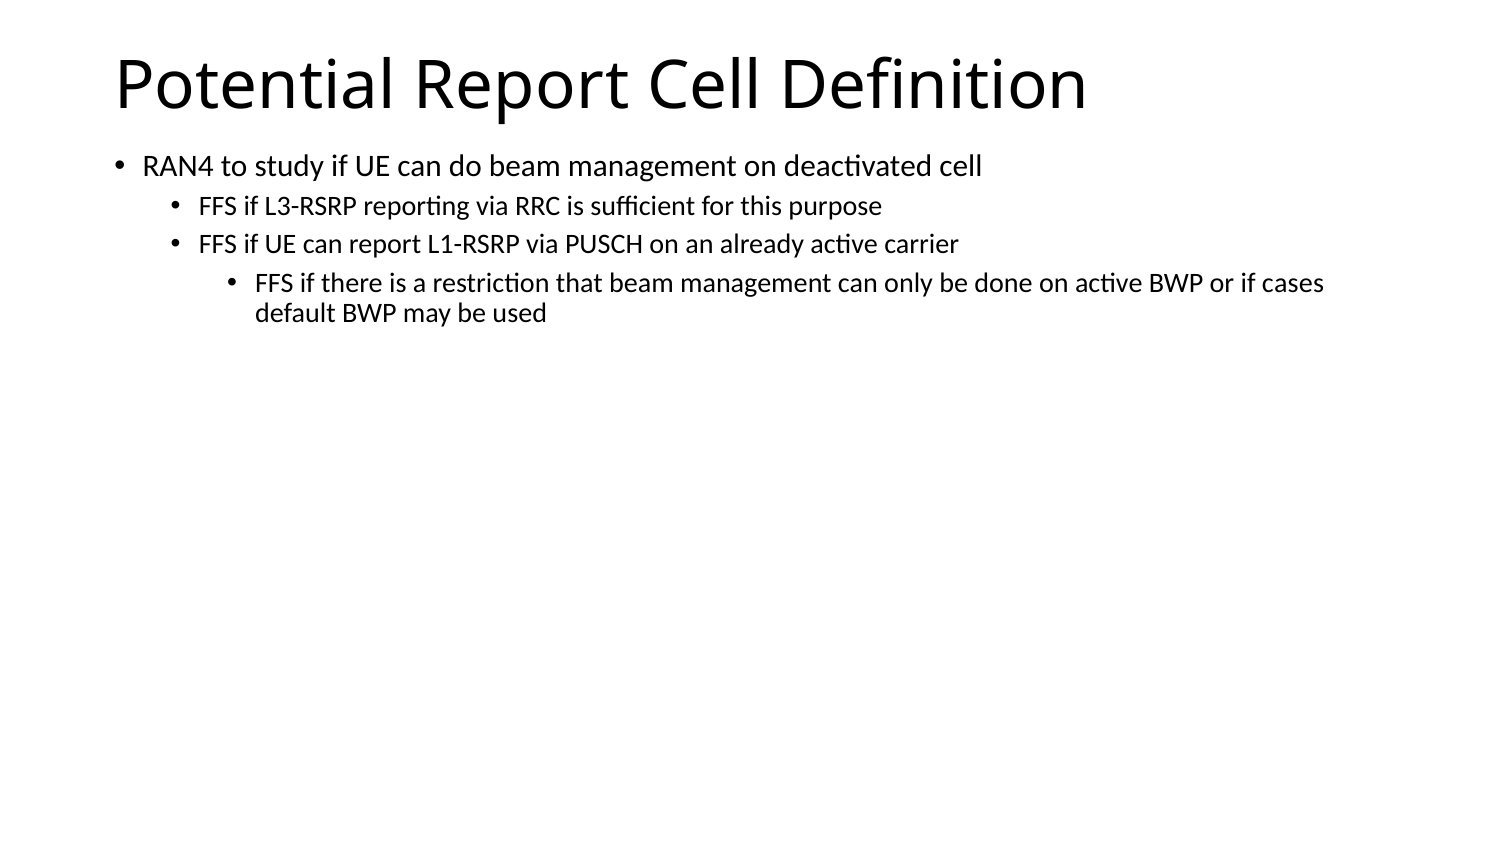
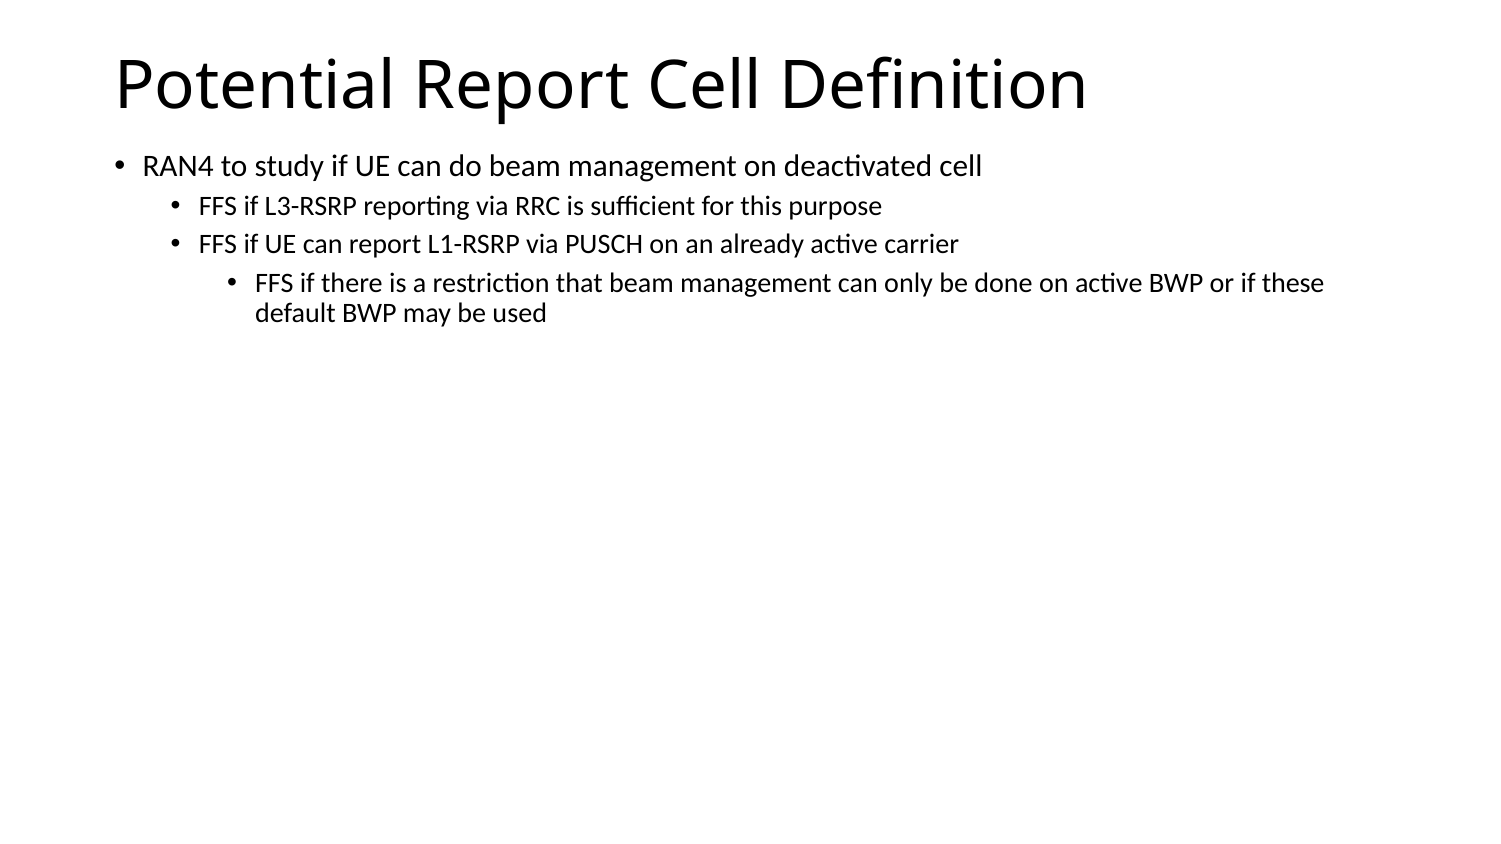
cases: cases -> these (1293, 283)
